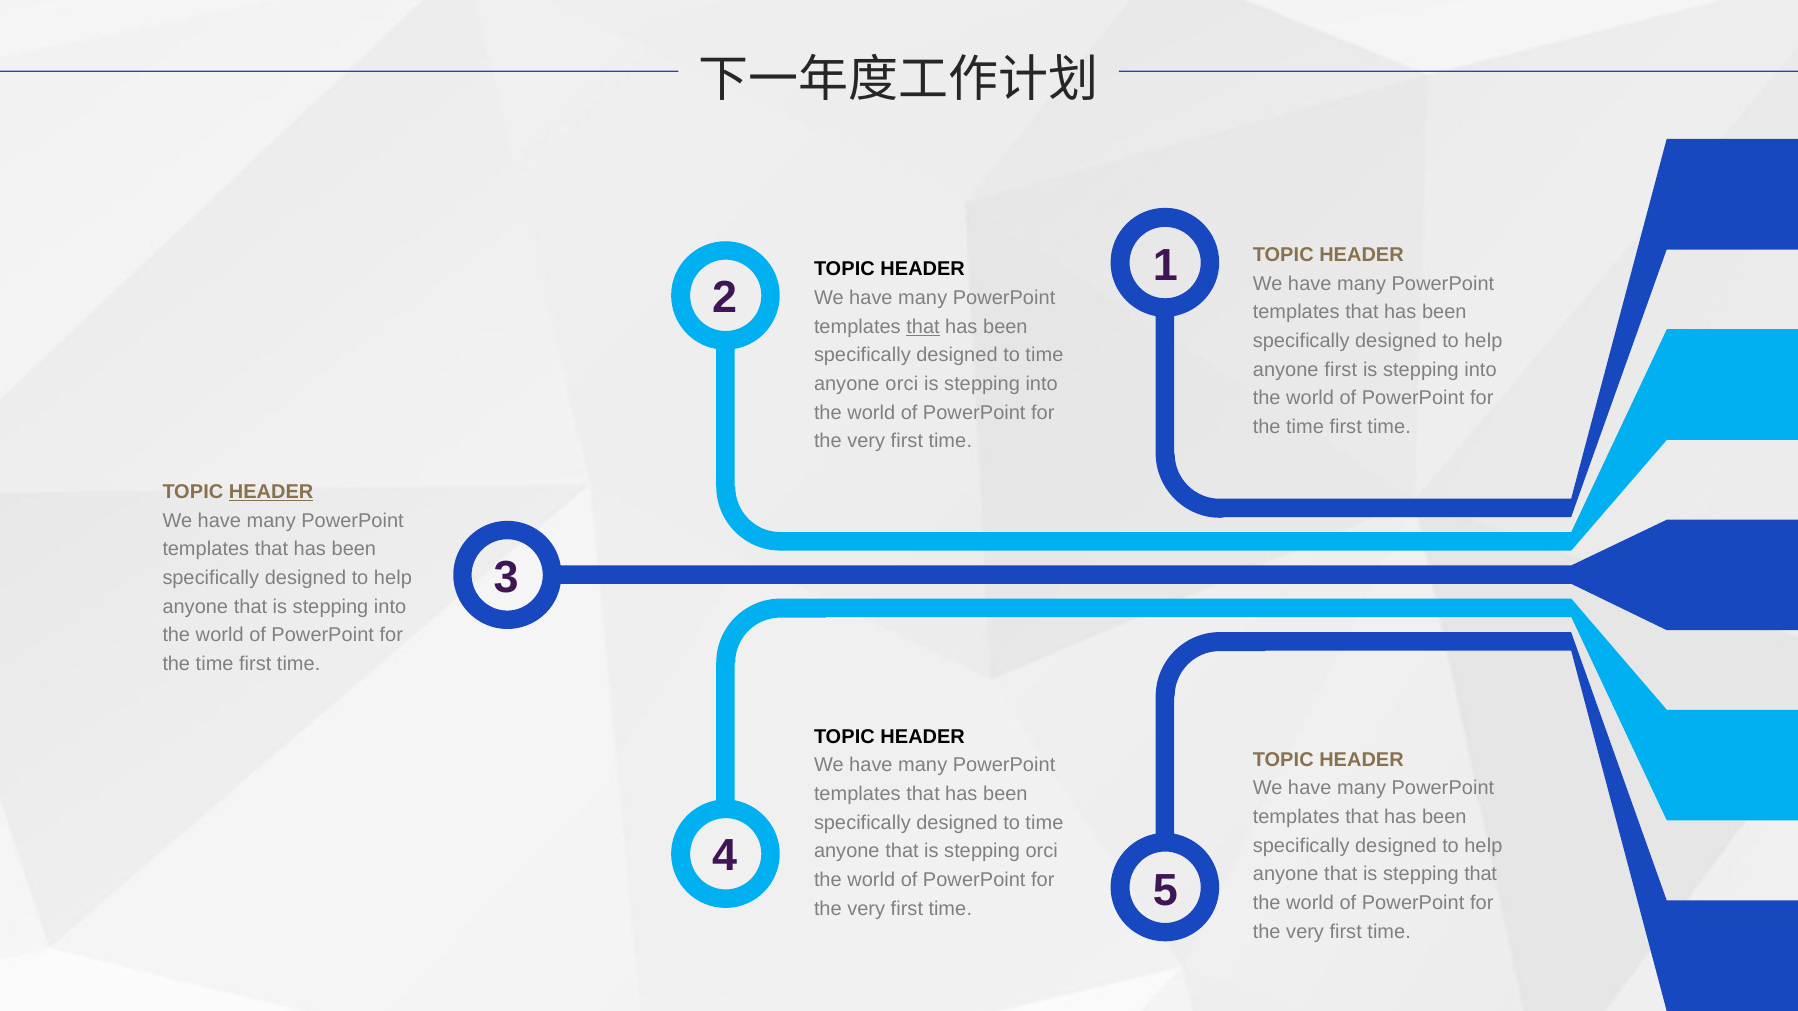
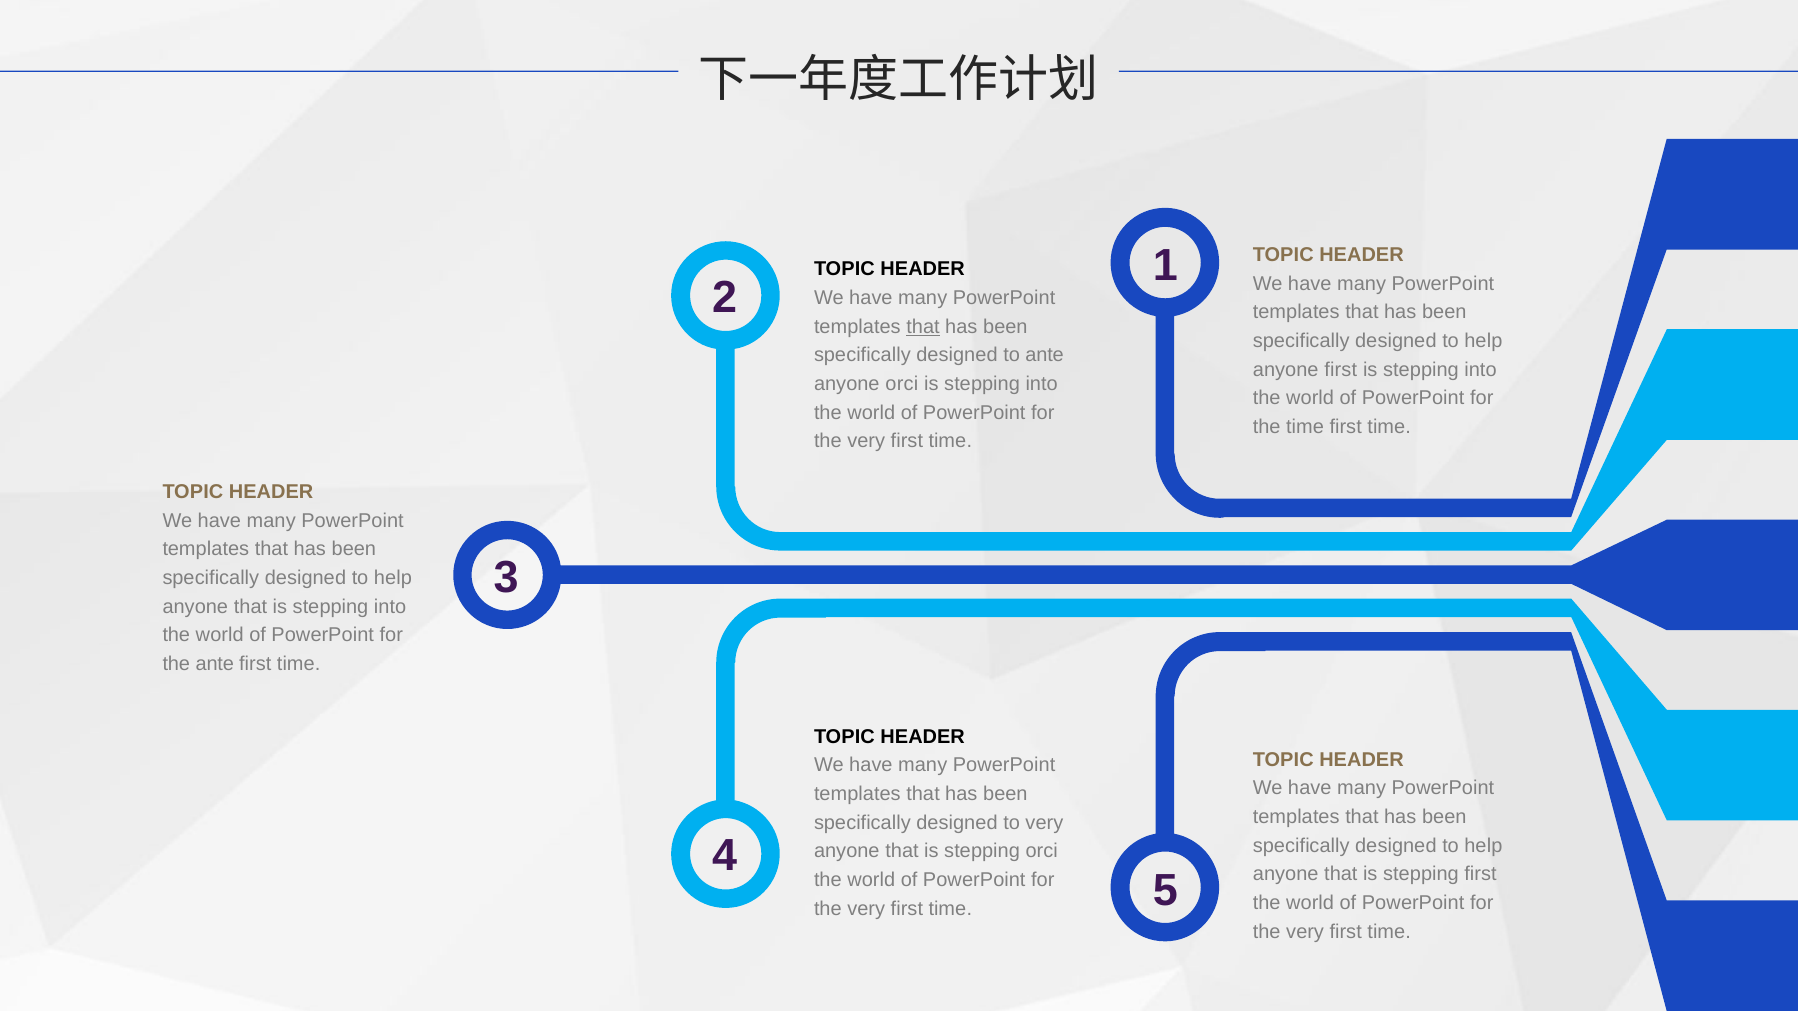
time: time -> ante (1045, 355)
HEADER underline: present -> none (271, 492)
time: time -> ante (215, 664)
time: time -> very (1044, 823)
stepping that: that -> first (1481, 874)
